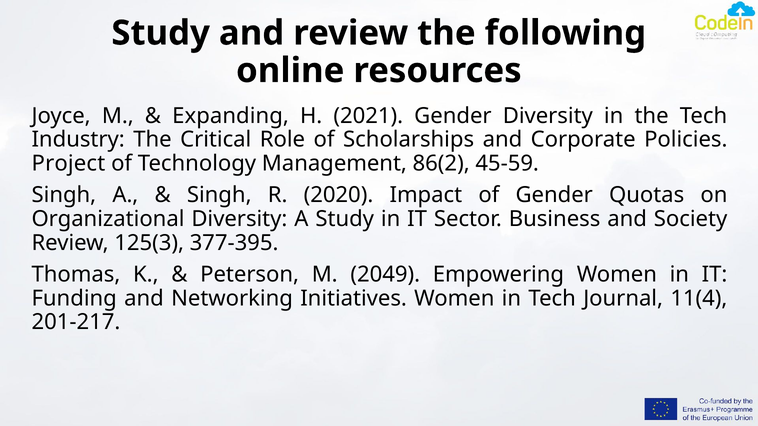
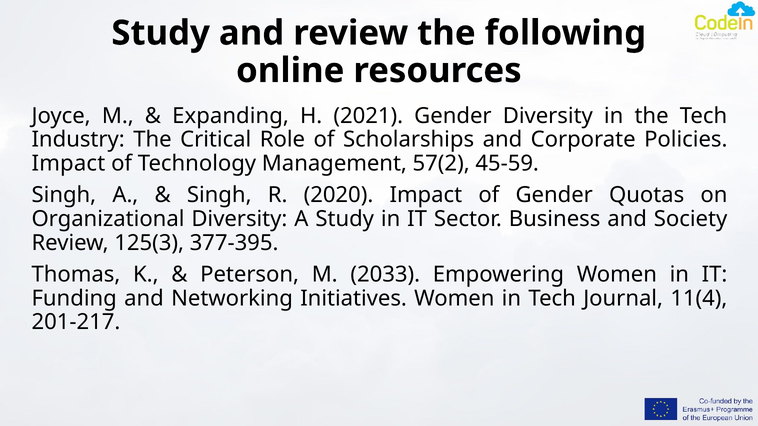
Project: Project -> Impact (68, 164)
86(2: 86(2 -> 57(2 (441, 164)
2049: 2049 -> 2033 (385, 275)
